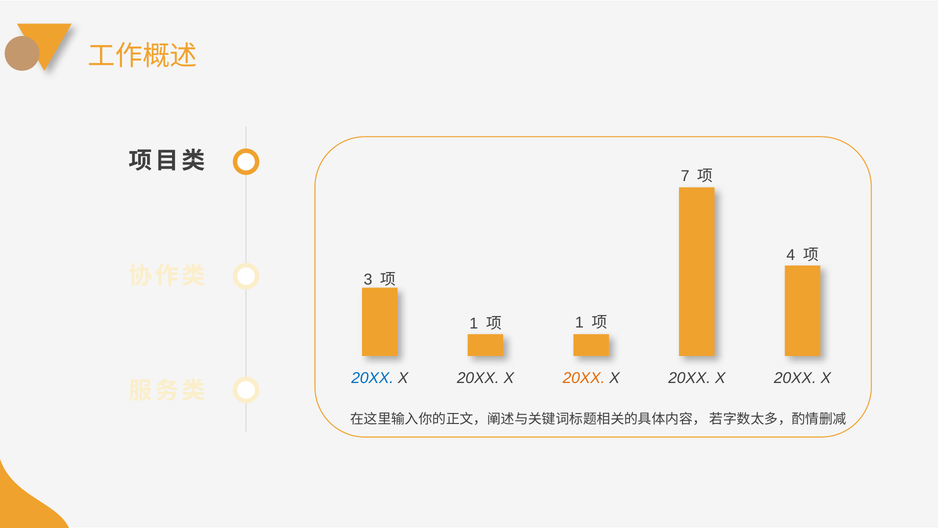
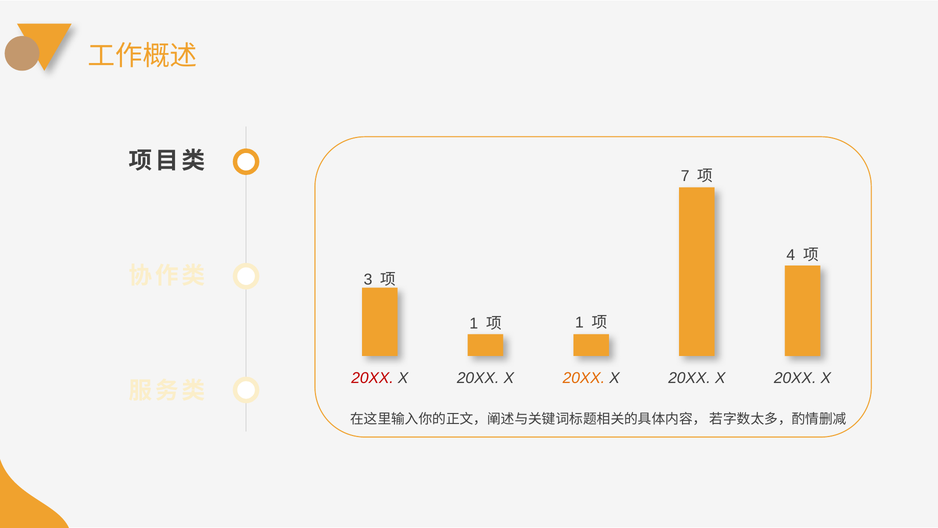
20XX colour: blue -> red (372, 378)
